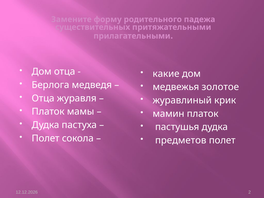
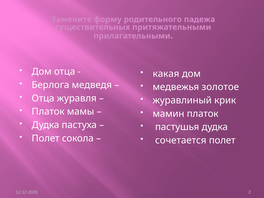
какие: какие -> какая (166, 74)
предметов: предметов -> сочетается (181, 140)
